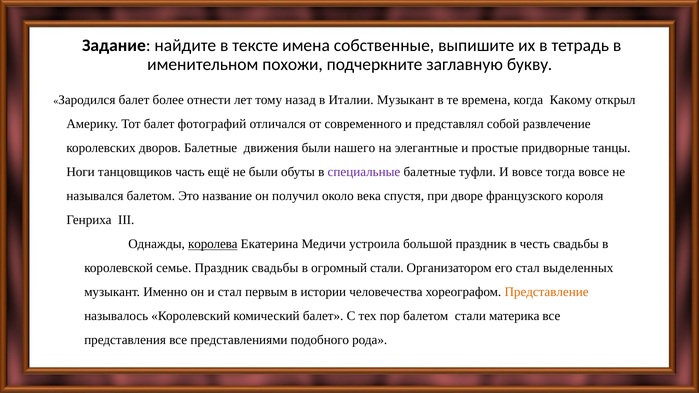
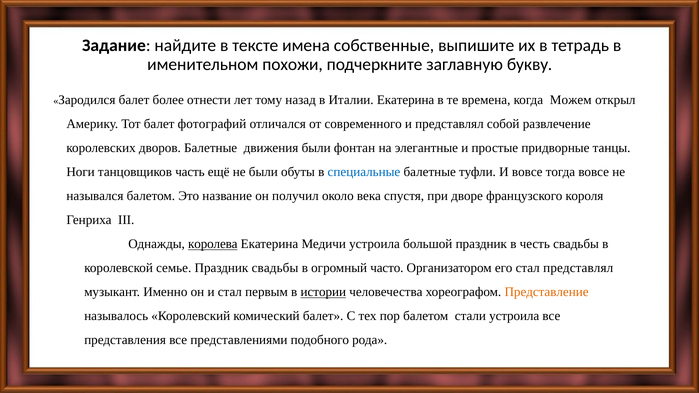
Италии Музыкант: Музыкант -> Екатерина (406, 100)
Какому: Какому -> Можем (571, 100)
нашего: нашего -> фонтан (355, 148)
специальные colour: purple -> blue (364, 172)
огромный стали: стали -> часто (387, 268)
стал выделенных: выделенных -> представлял (578, 268)
истории underline: none -> present (323, 292)
стали материка: материка -> устроила (514, 316)
